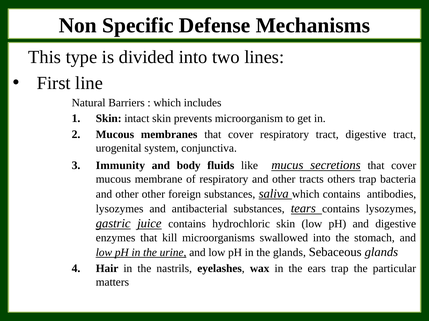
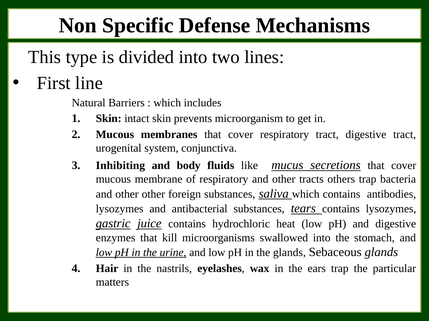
Immunity: Immunity -> Inhibiting (120, 166)
hydrochloric skin: skin -> heat (286, 224)
